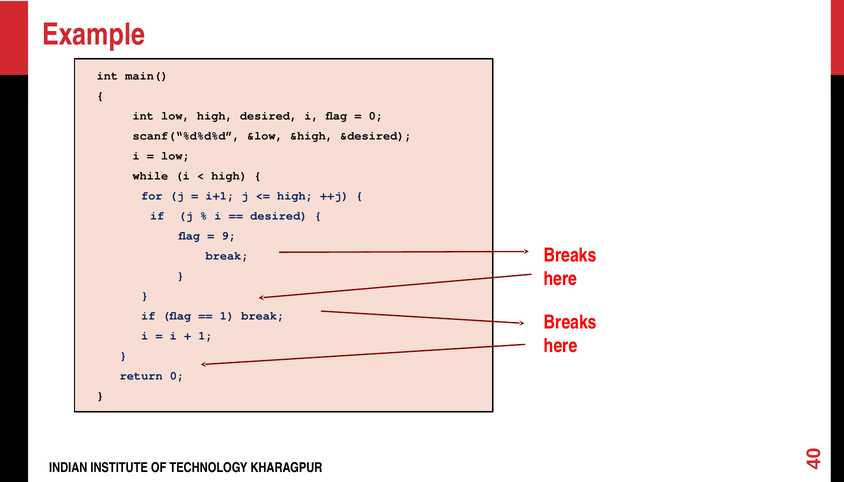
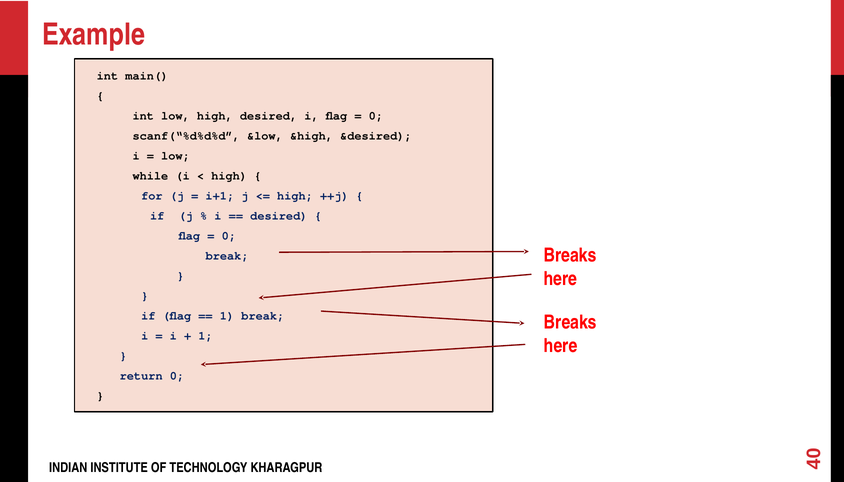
9: 9 -> 0 (229, 236)
